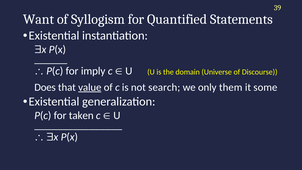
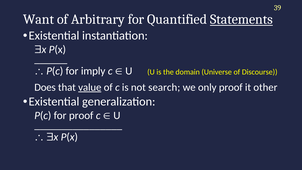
Syllogism: Syllogism -> Arbitrary (98, 19)
Statements underline: none -> present (241, 19)
only them: them -> proof (231, 87)
some: some -> other (265, 87)
for taken: taken -> proof (81, 115)
